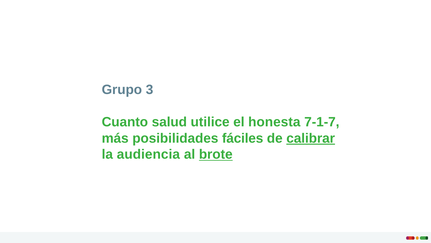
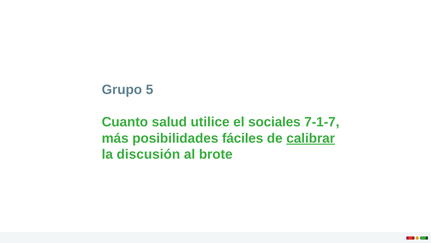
3: 3 -> 5 (150, 89)
honesta: honesta -> sociales (274, 122)
audiencia: audiencia -> discusión (148, 154)
brote underline: present -> none (216, 154)
